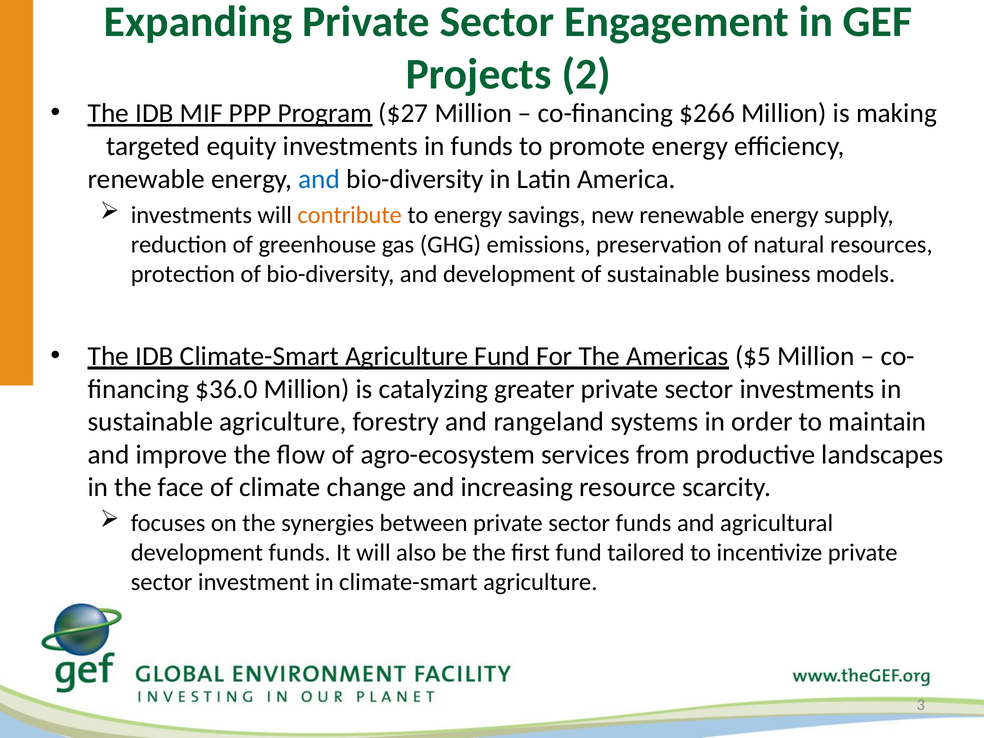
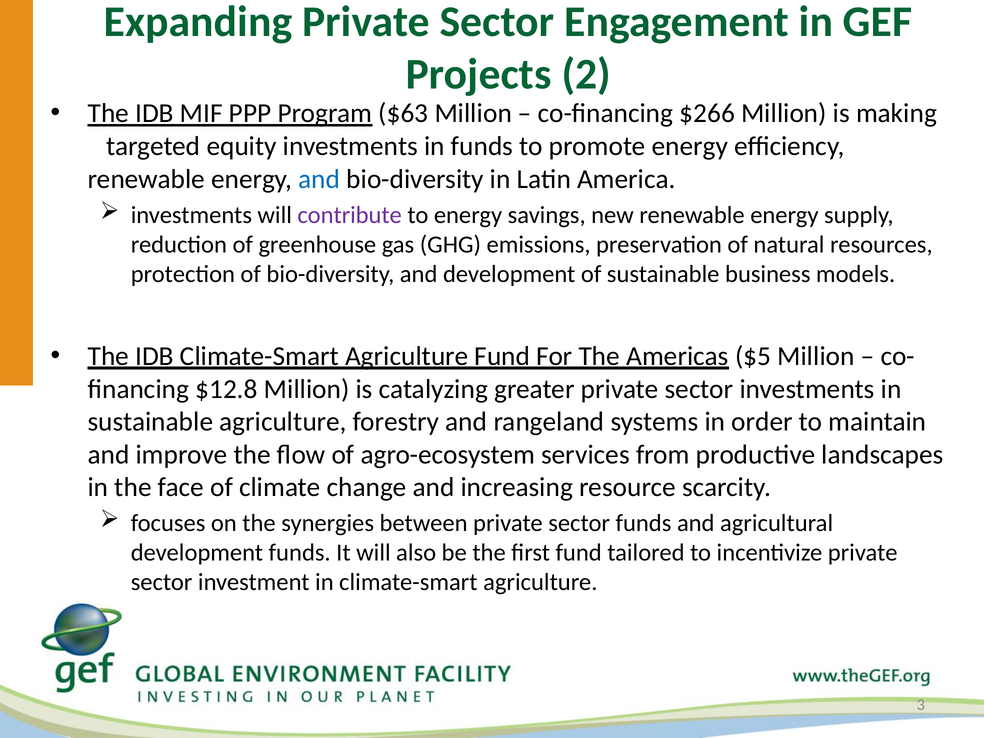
$27: $27 -> $63 (403, 113)
contribute colour: orange -> purple (350, 215)
$36.0: $36.0 -> $12.8 (226, 389)
